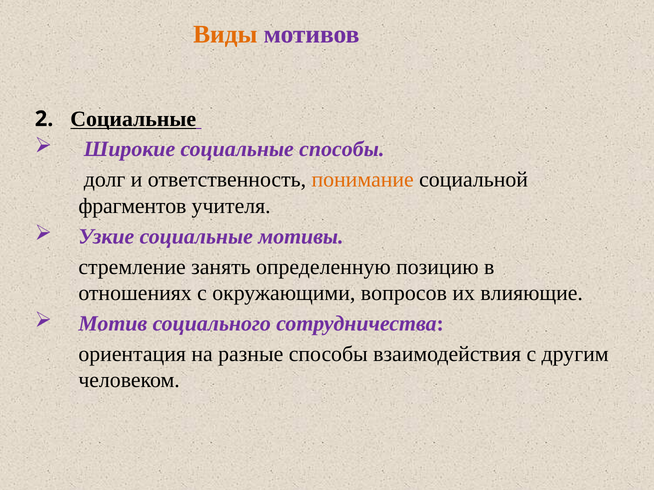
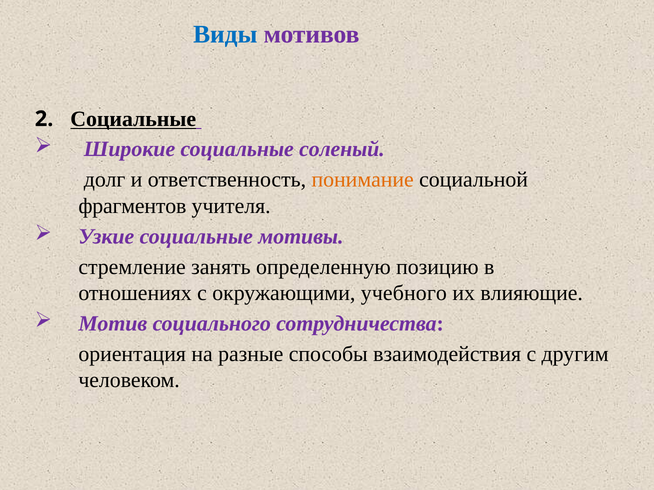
Виды colour: orange -> blue (225, 34)
социальные способы: способы -> соленый (342, 149)
вопросов: вопросов -> учебного (404, 293)
